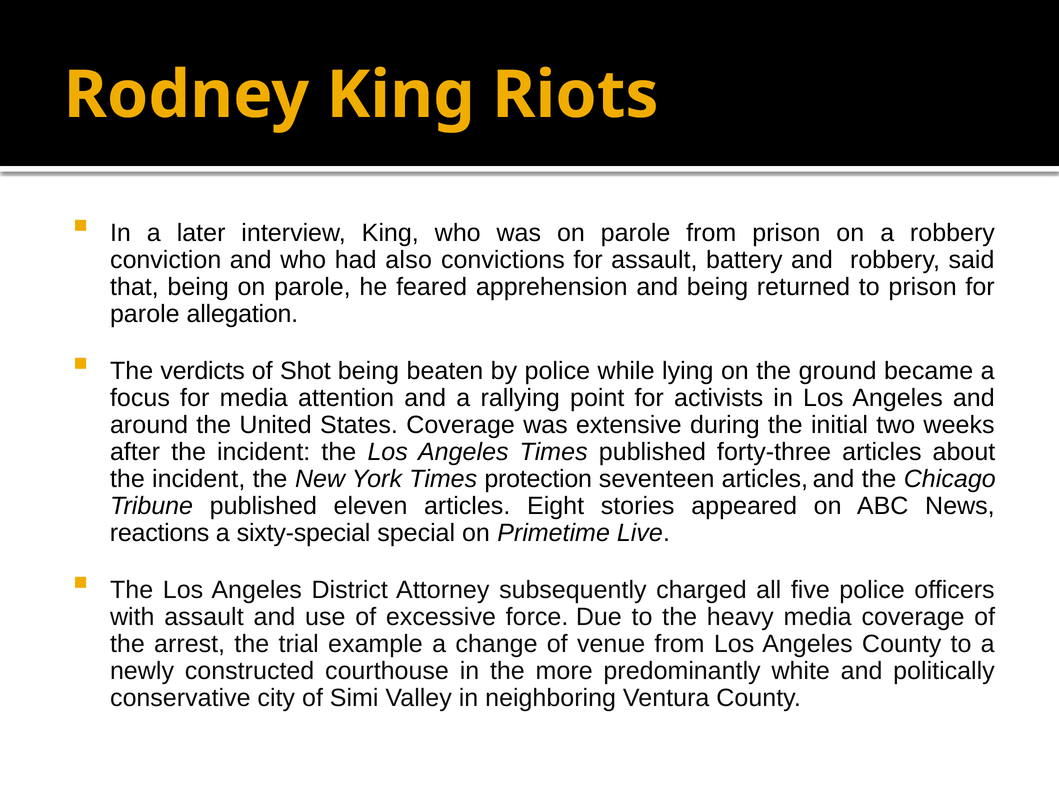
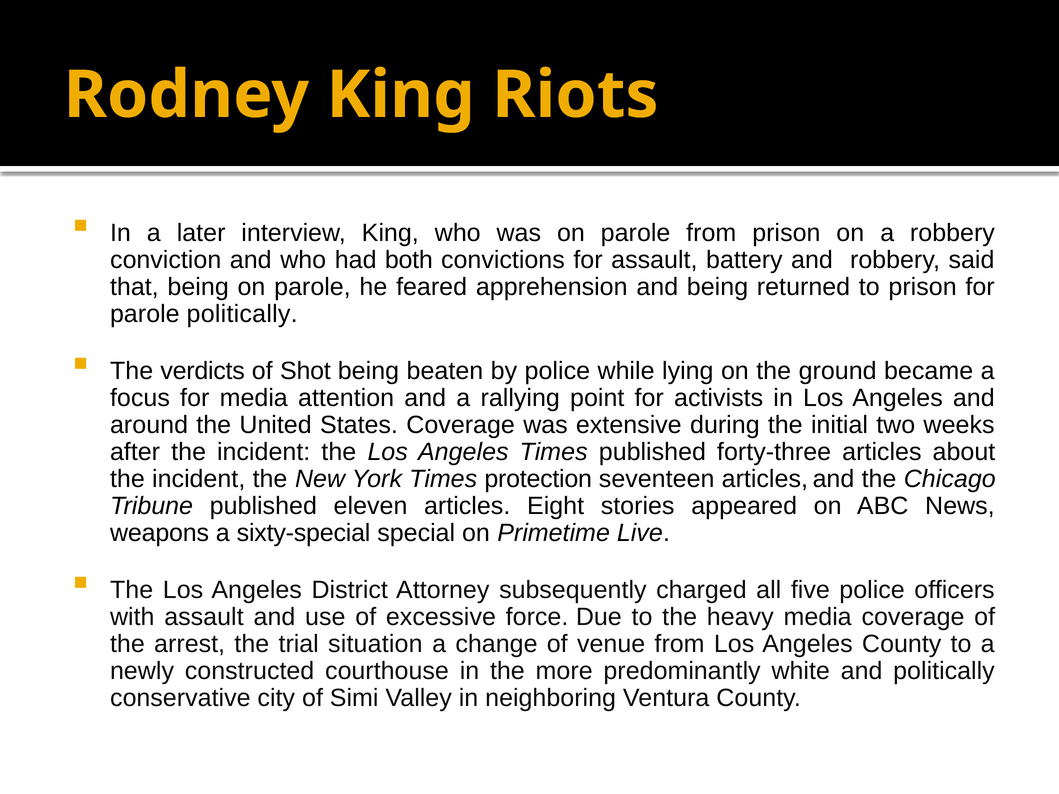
also: also -> both (409, 260)
parole allegation: allegation -> politically (242, 314)
reactions: reactions -> weapons (160, 533)
example: example -> situation (375, 644)
